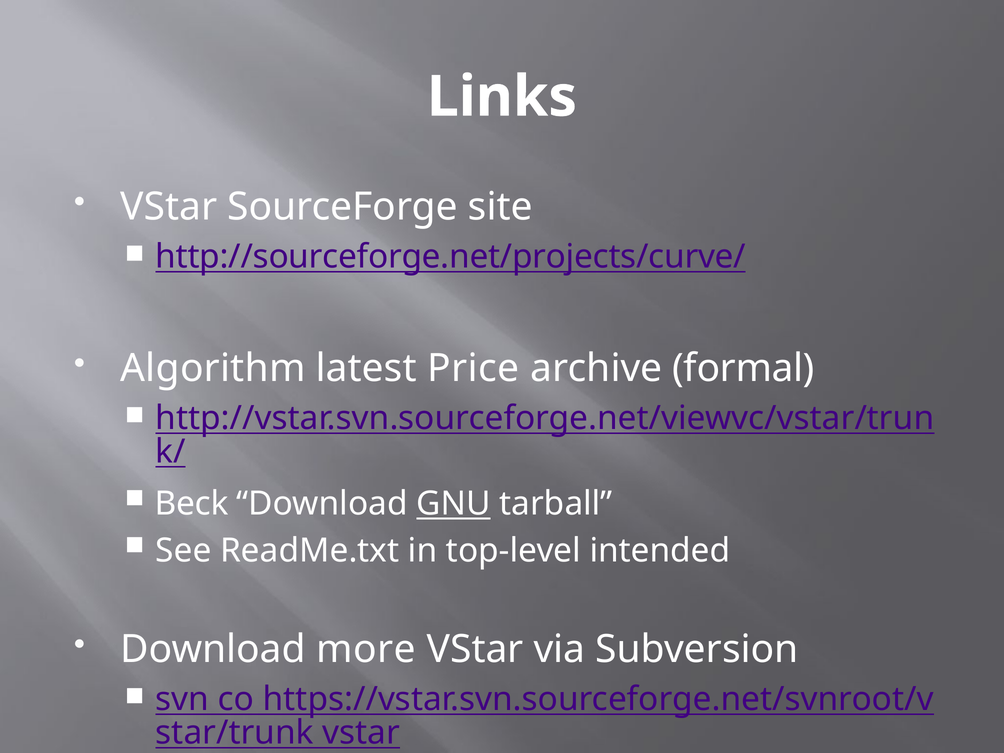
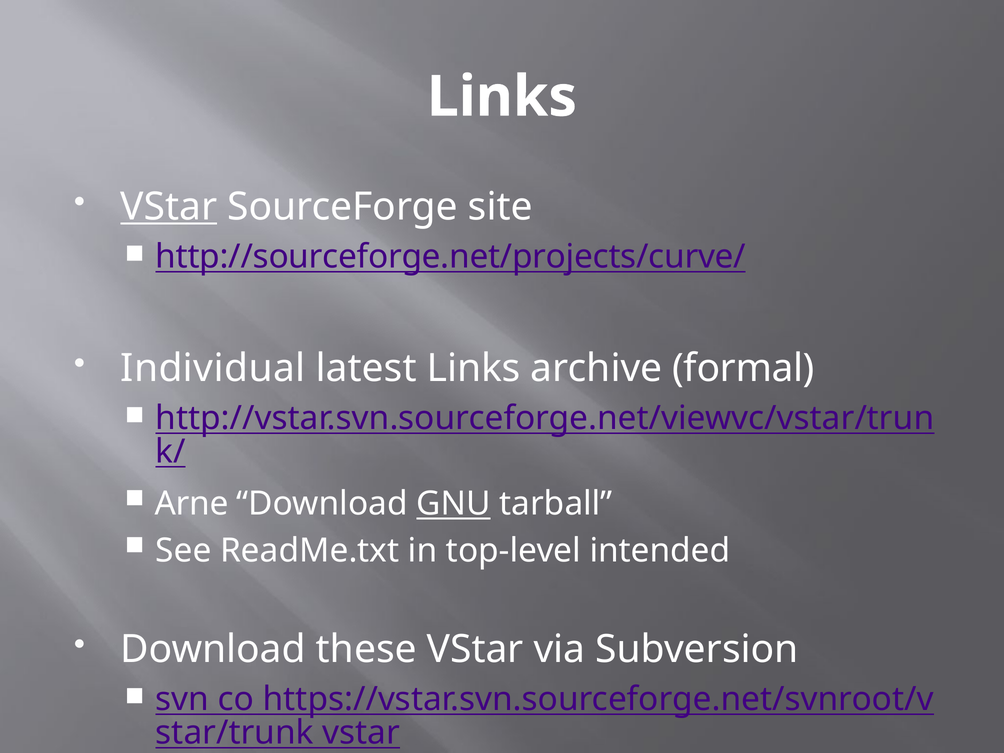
VStar underline: none -> present (169, 207)
Algorithm: Algorithm -> Individual (213, 368)
latest Price: Price -> Links (474, 368)
Beck: Beck -> Arne (192, 504)
more: more -> these (366, 649)
